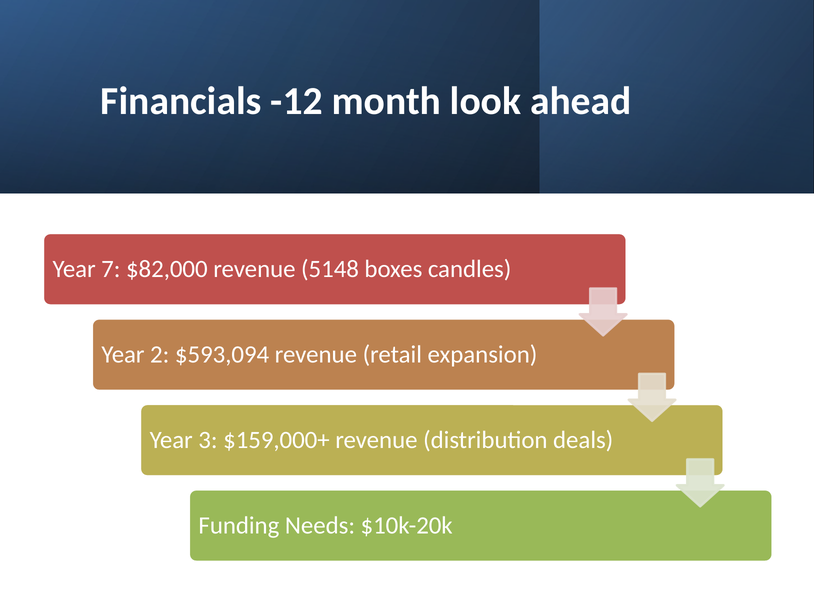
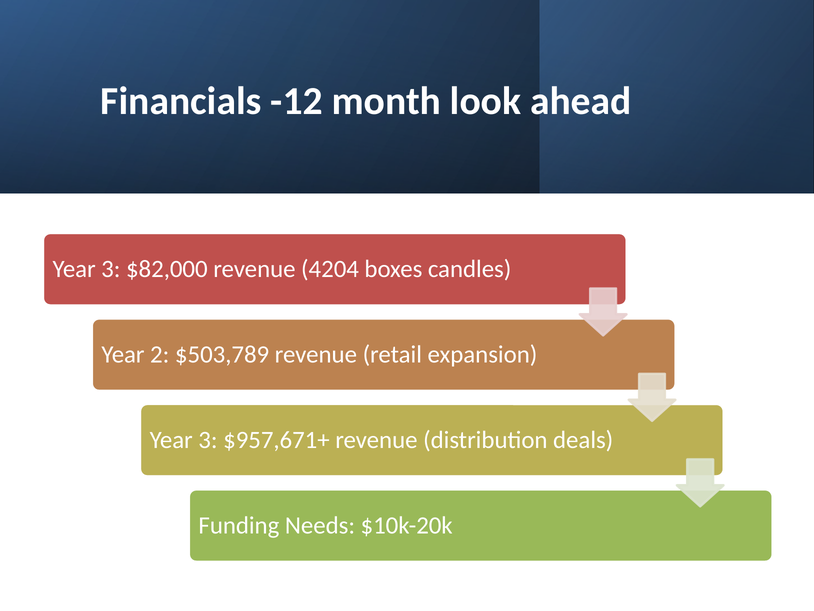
7: 7 -> 3 (111, 269)
5148: 5148 -> 4204 (330, 269)
$593,094: $593,094 -> $503,789 (222, 354)
$159,000+: $159,000+ -> $957,671+ (276, 440)
